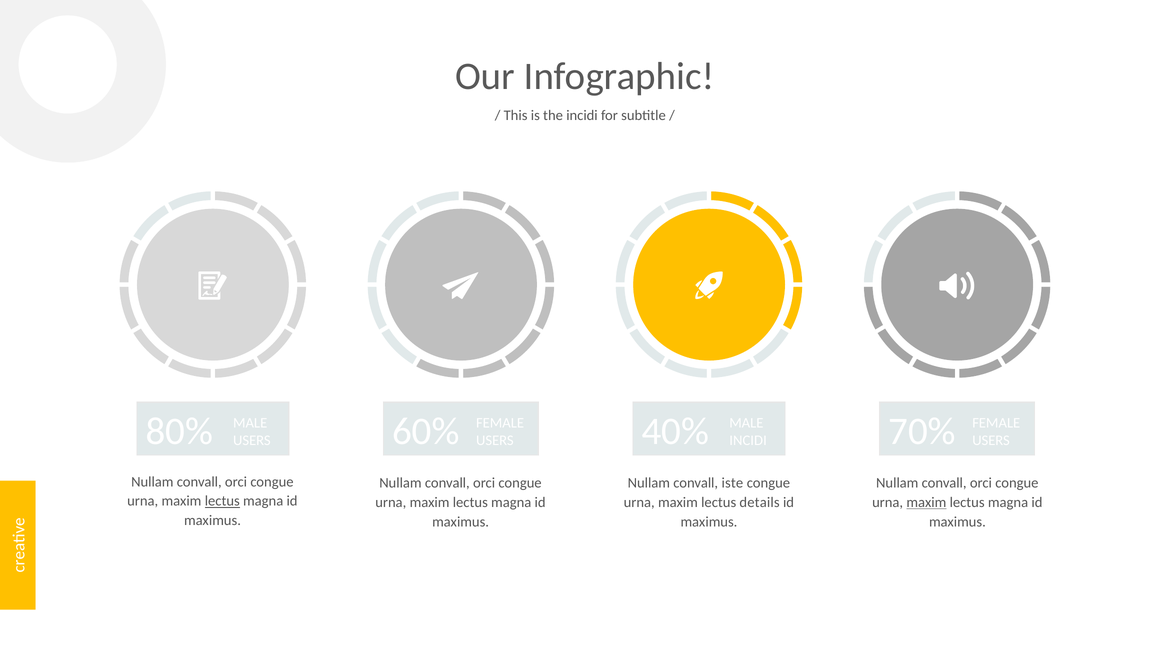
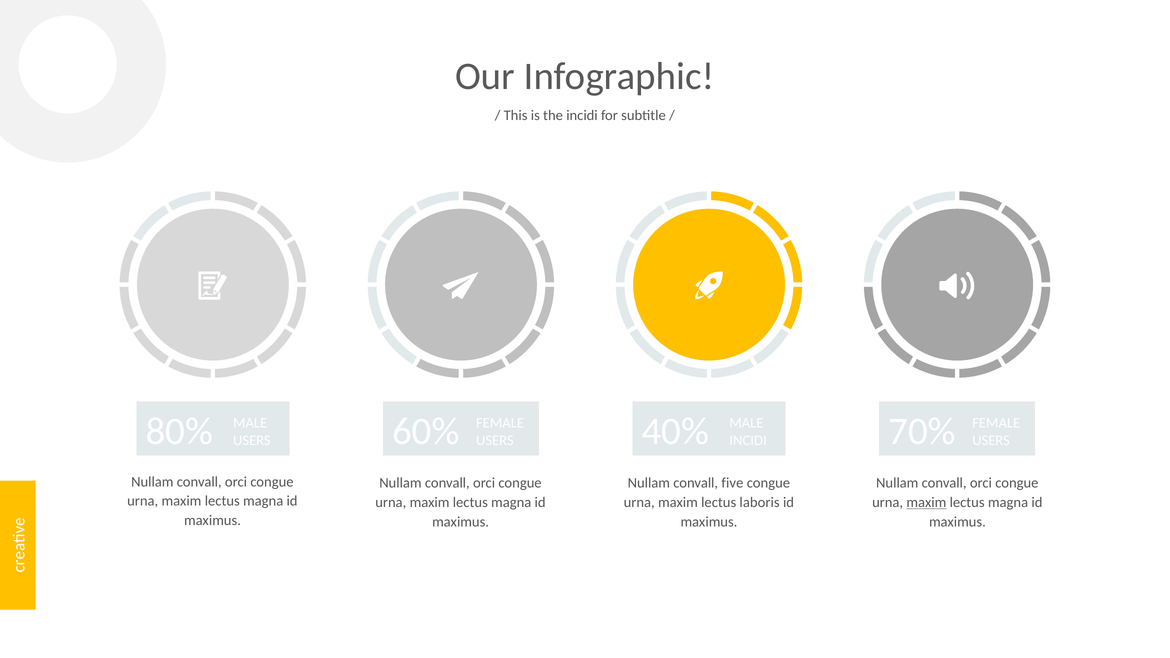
iste: iste -> five (732, 483)
lectus underline: present -> none (222, 501)
details: details -> laboris (760, 503)
